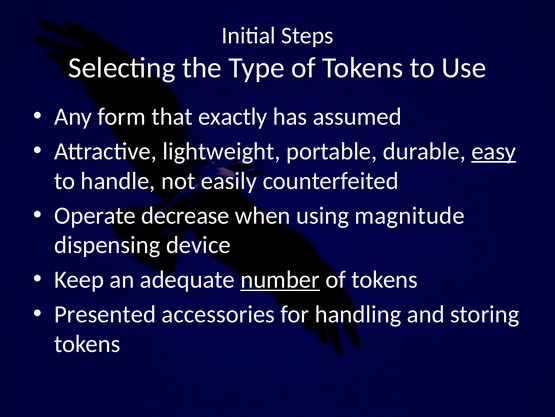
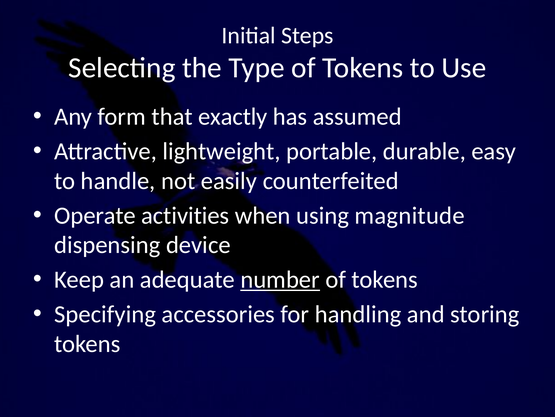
easy underline: present -> none (494, 151)
decrease: decrease -> activities (185, 215)
Presented: Presented -> Specifying (105, 314)
